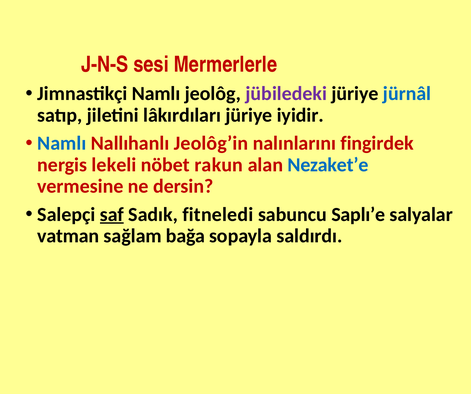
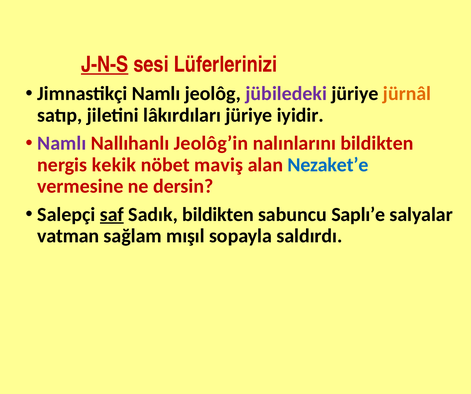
J-N-S underline: none -> present (105, 64)
Mermerlerle: Mermerlerle -> Lüferlerinizi (225, 64)
jürnâl colour: blue -> orange (407, 94)
Namlı colour: blue -> purple (62, 143)
nalınlarını fingirdek: fingirdek -> bildikten (377, 143)
lekeli: lekeli -> kekik (114, 165)
rakun: rakun -> maviş (219, 165)
Sadık fitneledi: fitneledi -> bildikten (218, 214)
bağa: bağa -> mışıl (185, 236)
